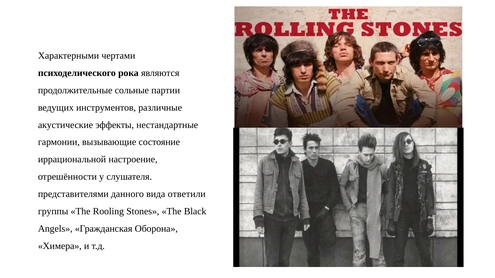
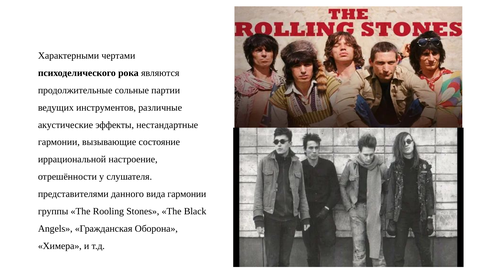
вида ответили: ответили -> гармонии (187, 194)
